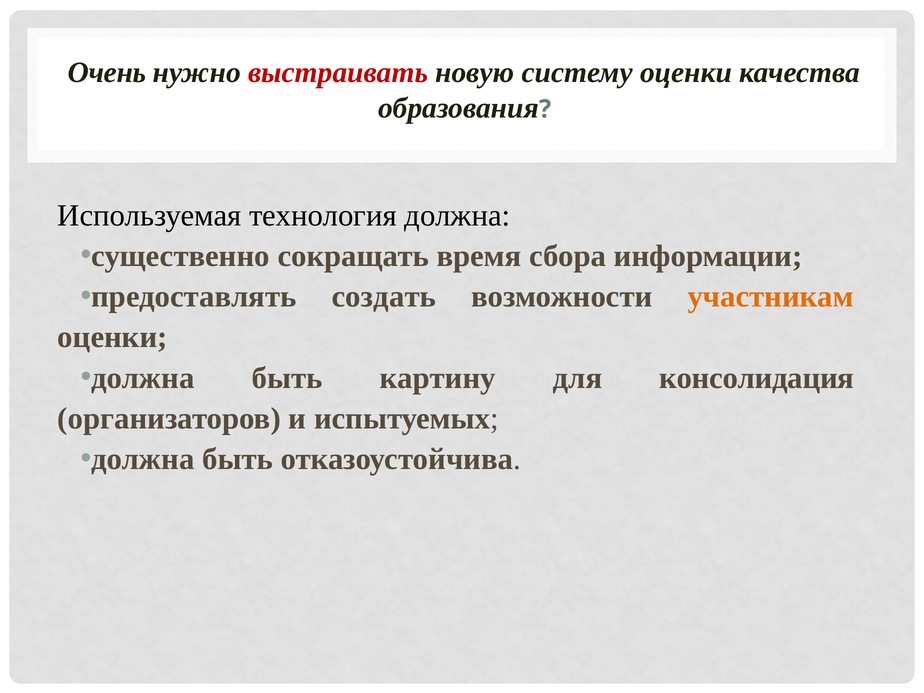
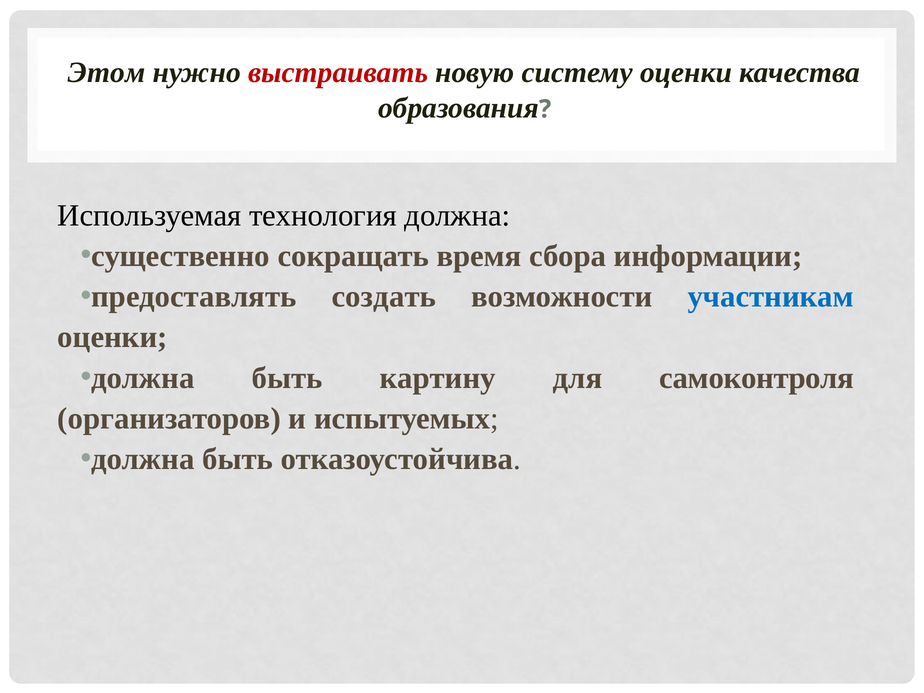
Очень: Очень -> Этом (107, 73)
участникам colour: orange -> blue (771, 297)
консолидация: консолидация -> самоконтроля (757, 378)
